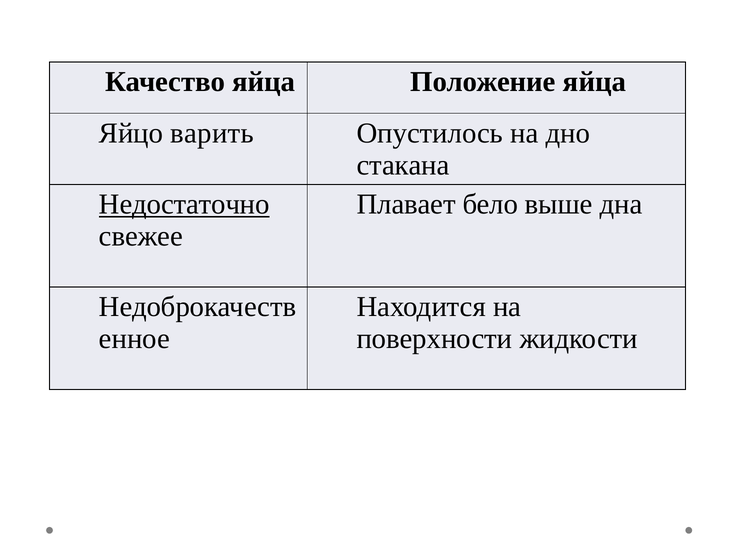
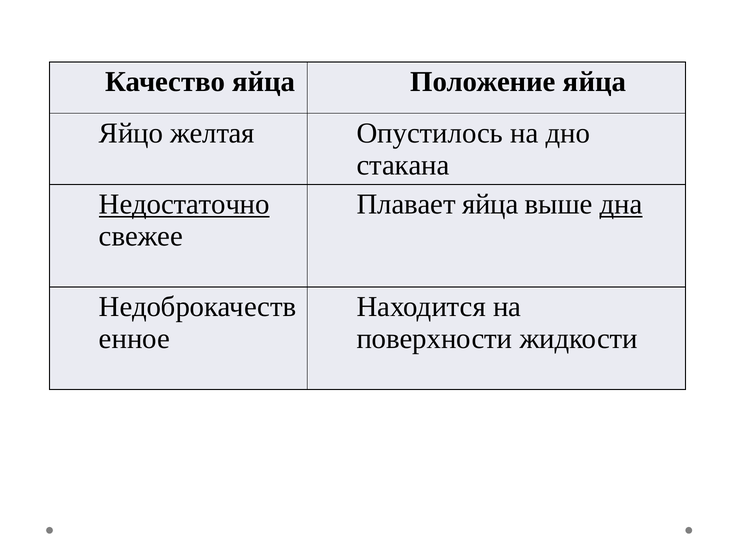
варить: варить -> желтая (212, 133)
Плавает бело: бело -> яйца (490, 204)
дна underline: none -> present (621, 204)
